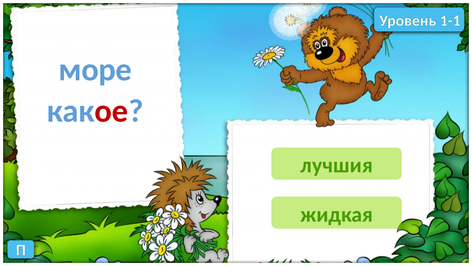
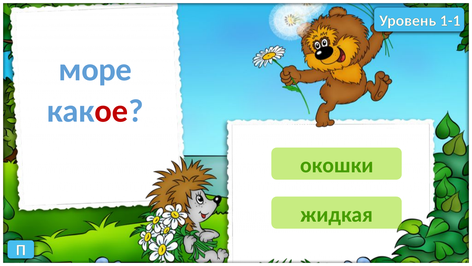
лучшия: лучшия -> окошки (337, 165)
